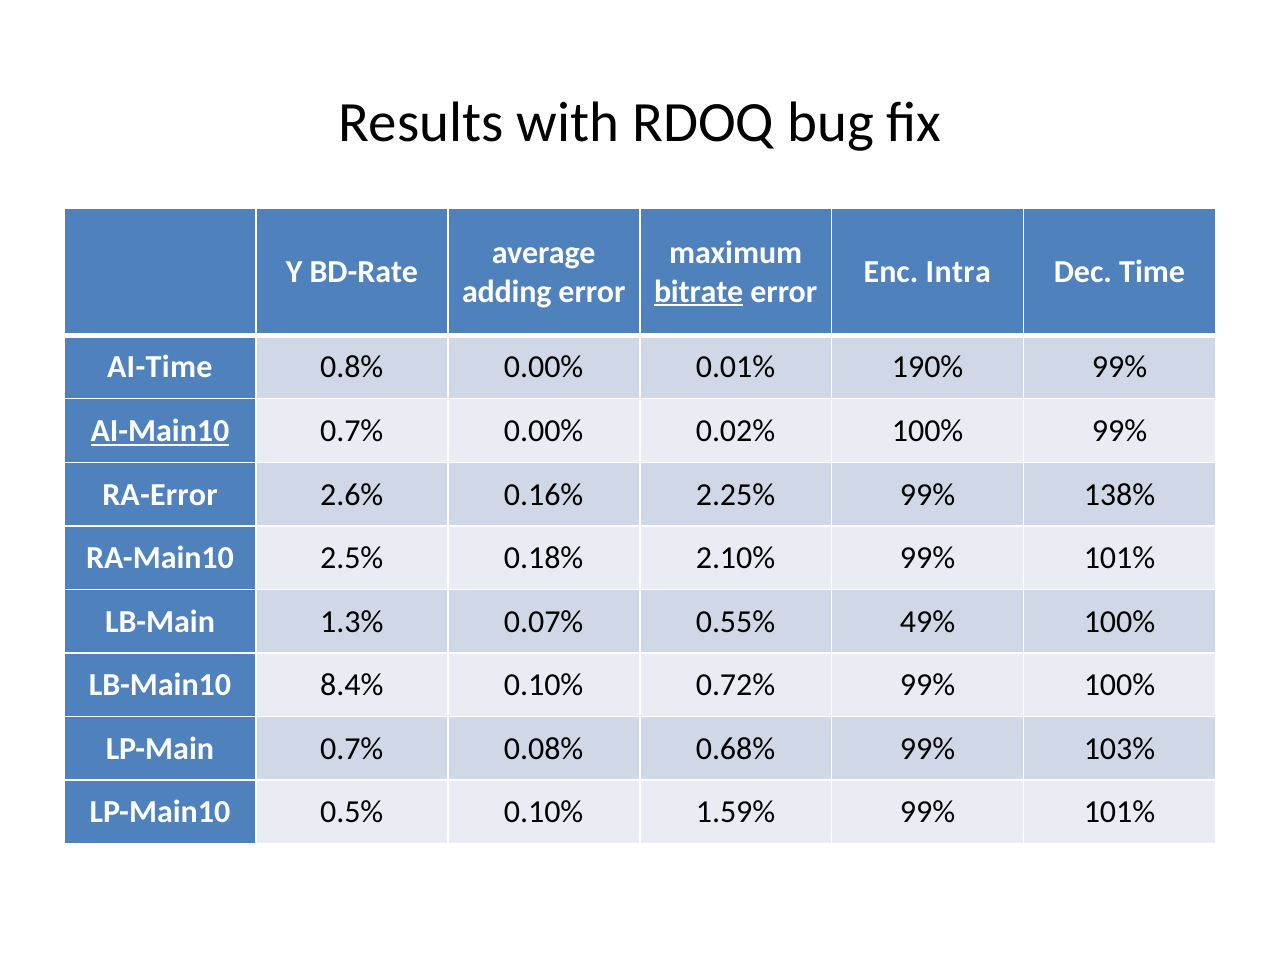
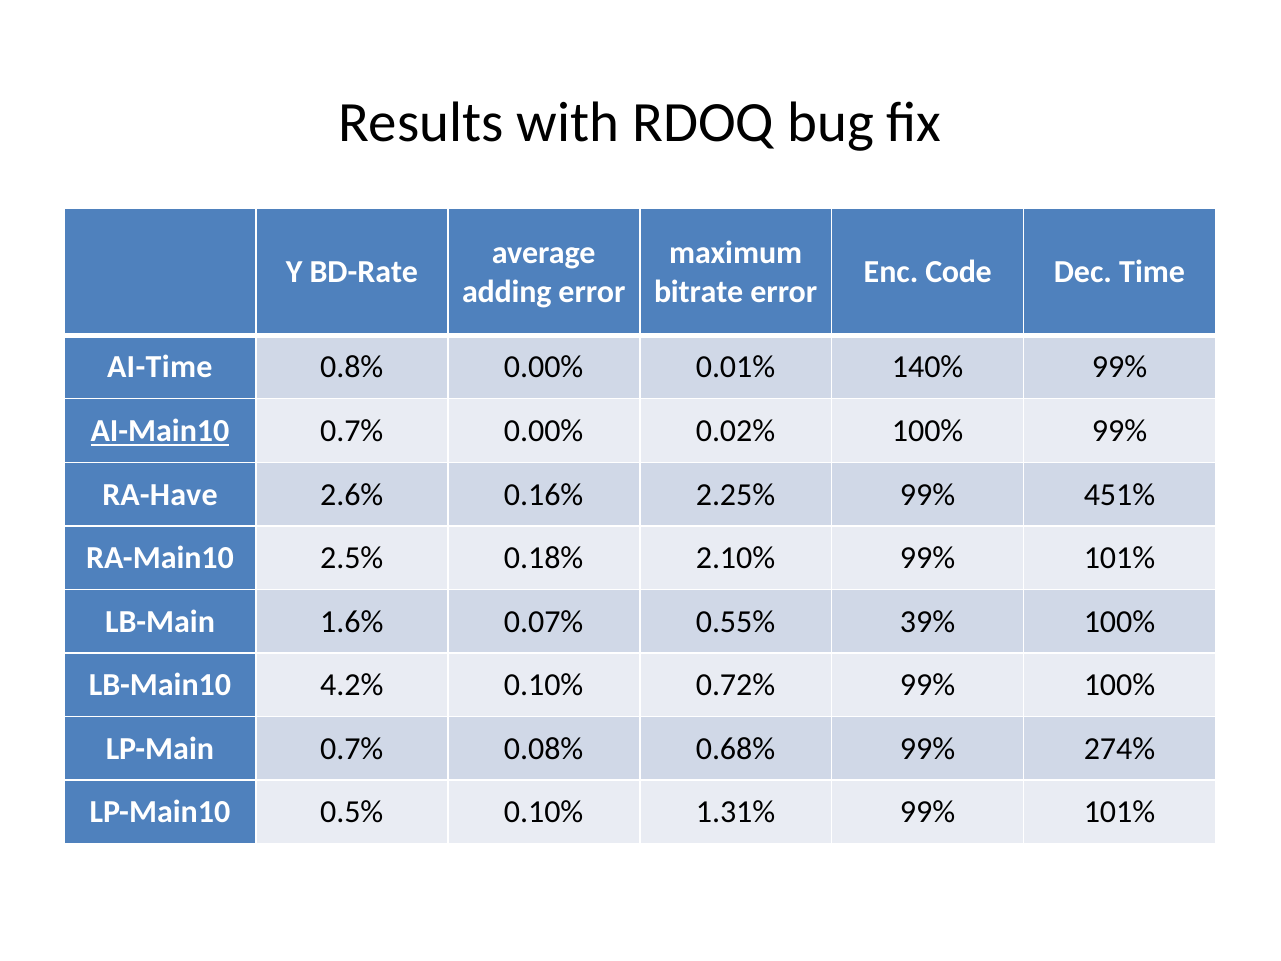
Intra: Intra -> Code (959, 272)
bitrate underline: present -> none (699, 291)
190%: 190% -> 140% (928, 367)
RA-Error: RA-Error -> RA-Have (160, 494)
138%: 138% -> 451% (1119, 494)
1.3%: 1.3% -> 1.6% (352, 621)
49%: 49% -> 39% (928, 621)
8.4%: 8.4% -> 4.2% (352, 685)
103%: 103% -> 274% (1119, 749)
1.59%: 1.59% -> 1.31% (736, 812)
